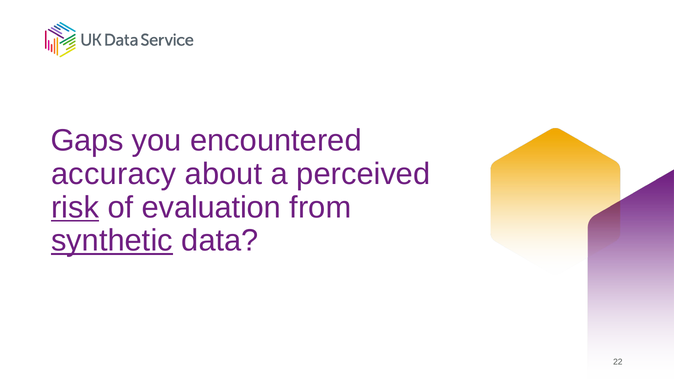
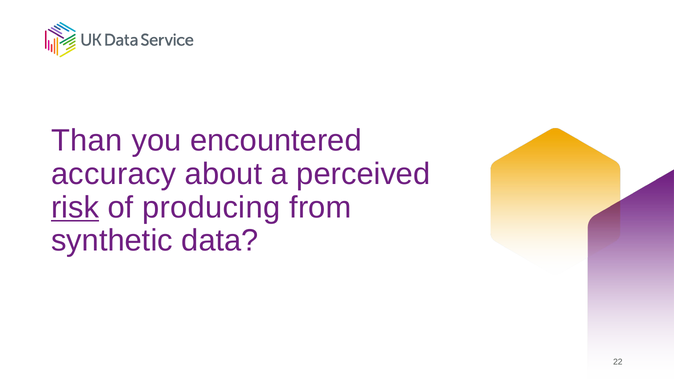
Gaps: Gaps -> Than (87, 141)
evaluation: evaluation -> producing (211, 208)
synthetic underline: present -> none (112, 241)
